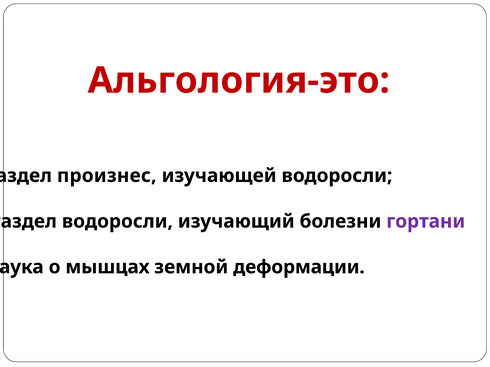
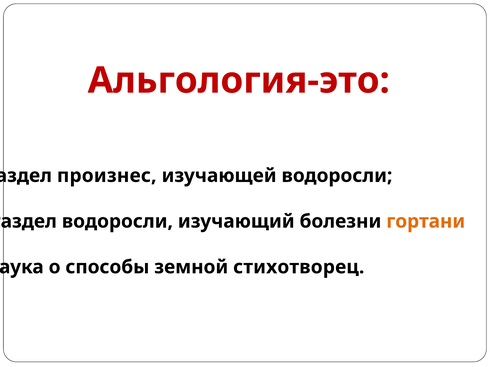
гортани colour: purple -> orange (426, 222)
мышцах: мышцах -> способы (107, 267)
деформации: деформации -> стихотворец (299, 267)
